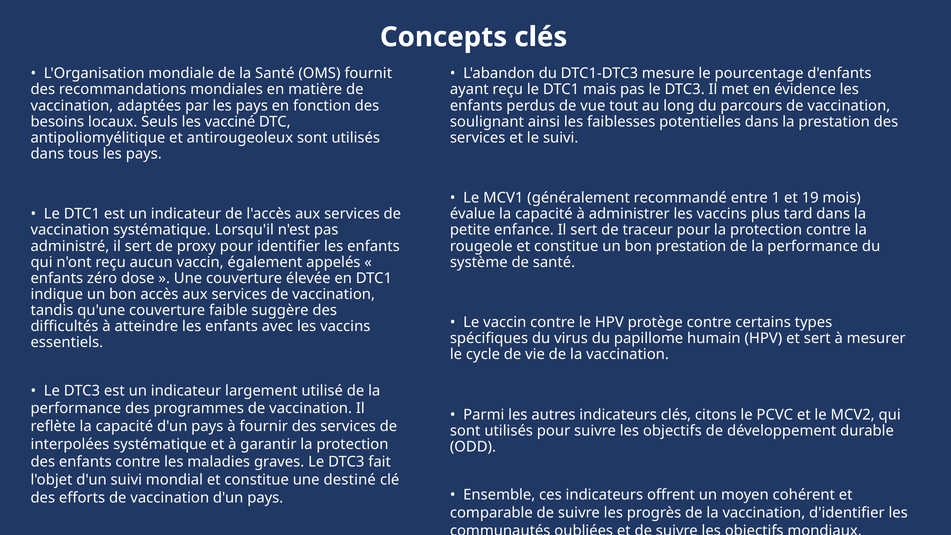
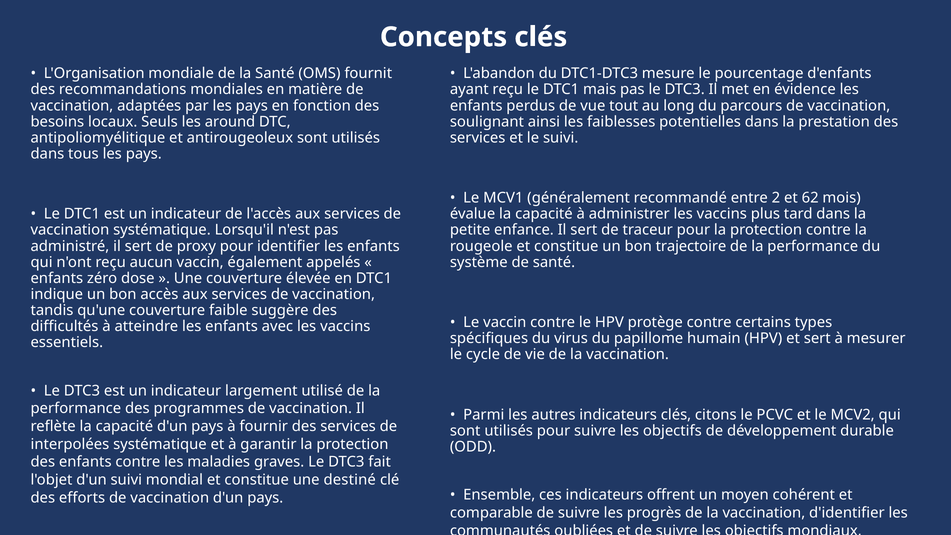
vacciné: vacciné -> around (230, 122)
1: 1 -> 2 (776, 198)
19: 19 -> 62 (810, 198)
bon prestation: prestation -> trajectoire (691, 246)
